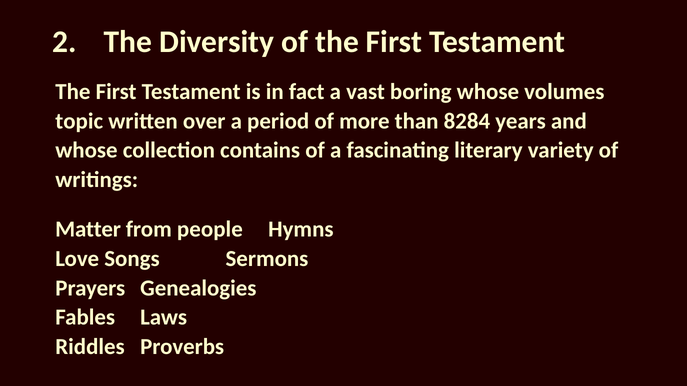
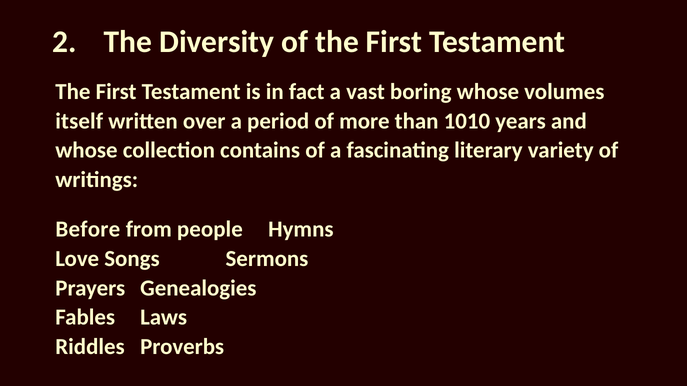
topic: topic -> itself (79, 121)
8284: 8284 -> 1010 (467, 121)
Matter: Matter -> Before (88, 229)
